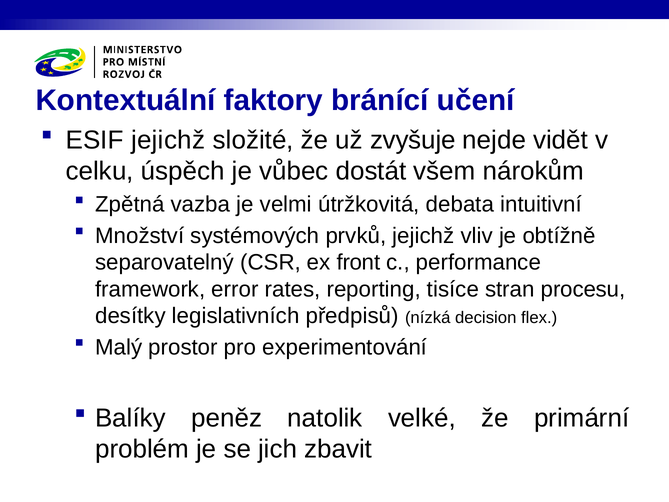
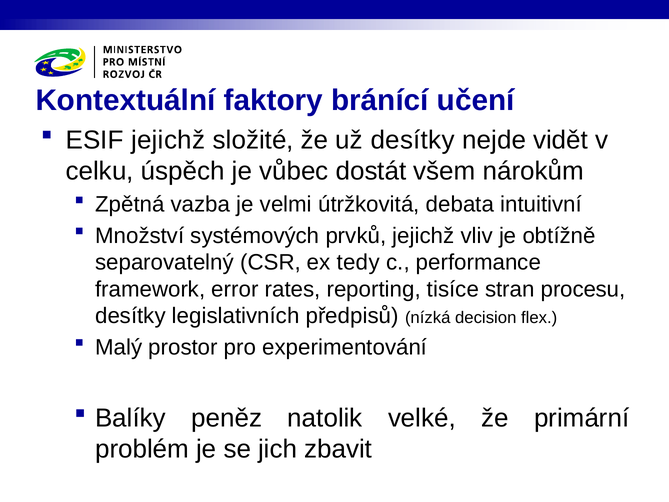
už zvyšuje: zvyšuje -> desítky (413, 140)
front: front -> tedy (358, 262)
